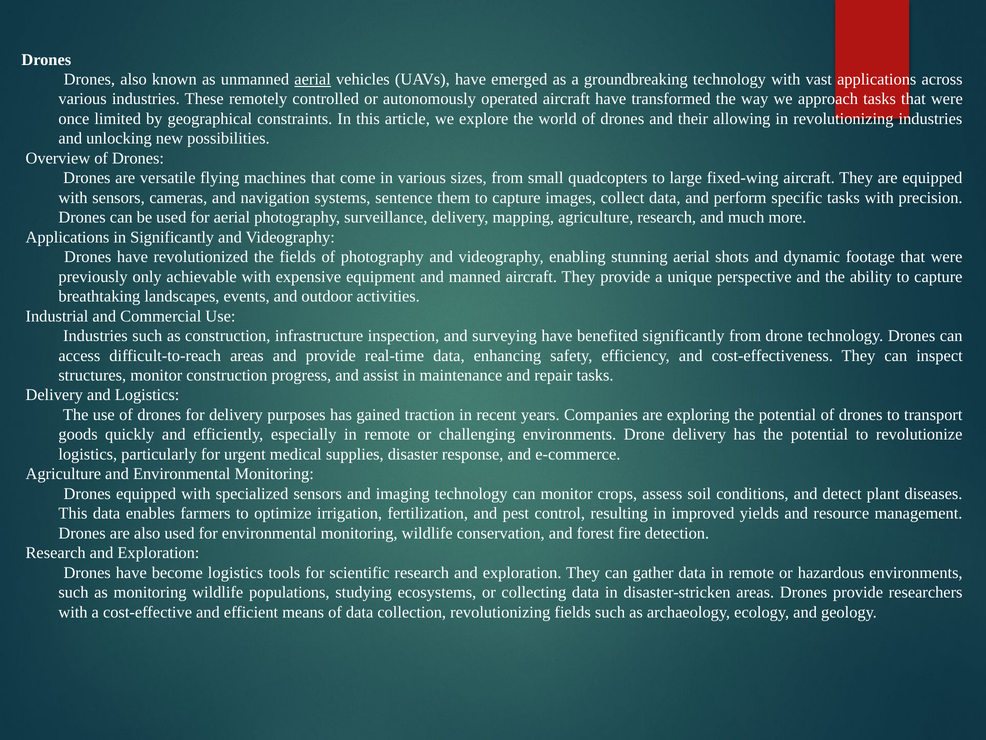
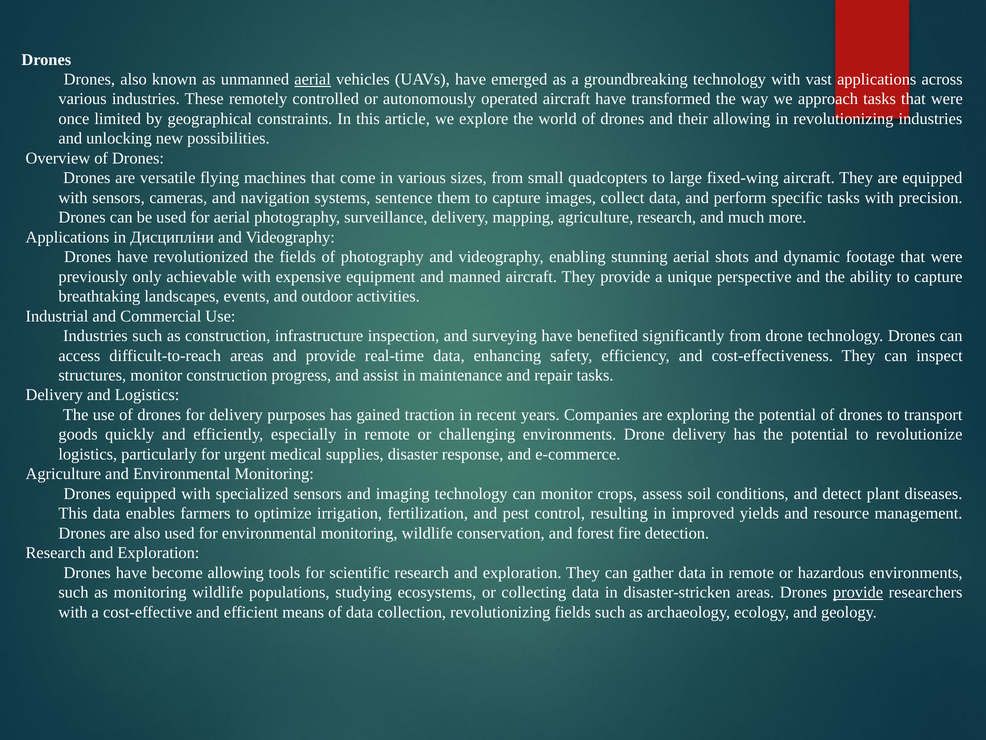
in Significantly: Significantly -> Дисципліни (172, 237)
become logistics: logistics -> allowing (236, 572)
provide underline: none -> present (858, 592)
